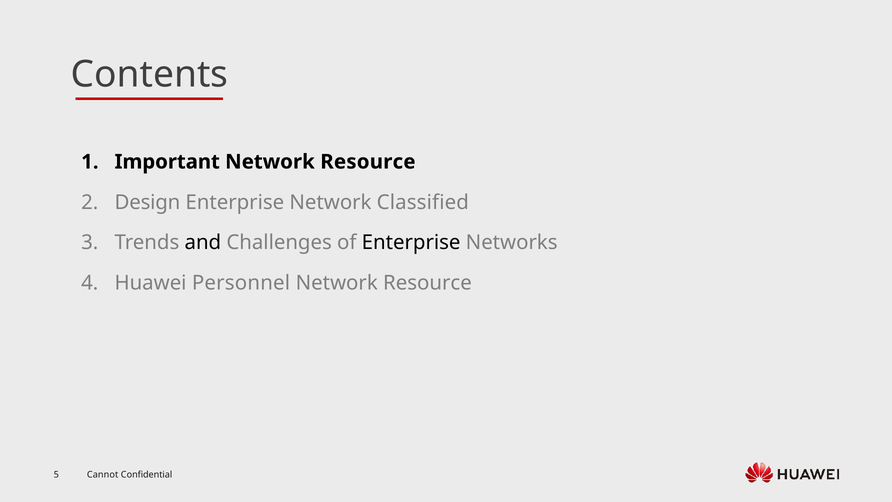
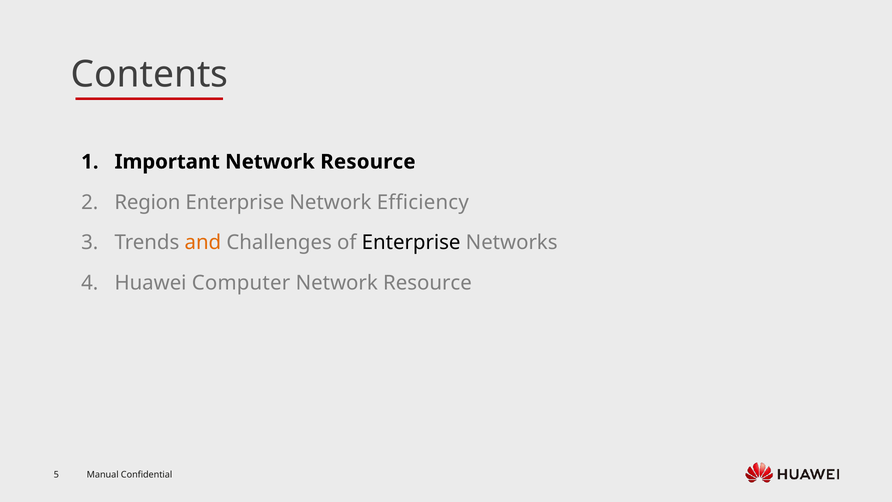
Design: Design -> Region (147, 202)
Classified: Classified -> Efficiency (423, 202)
and colour: black -> orange (203, 243)
Personnel: Personnel -> Computer (241, 283)
Cannot: Cannot -> Manual (103, 474)
